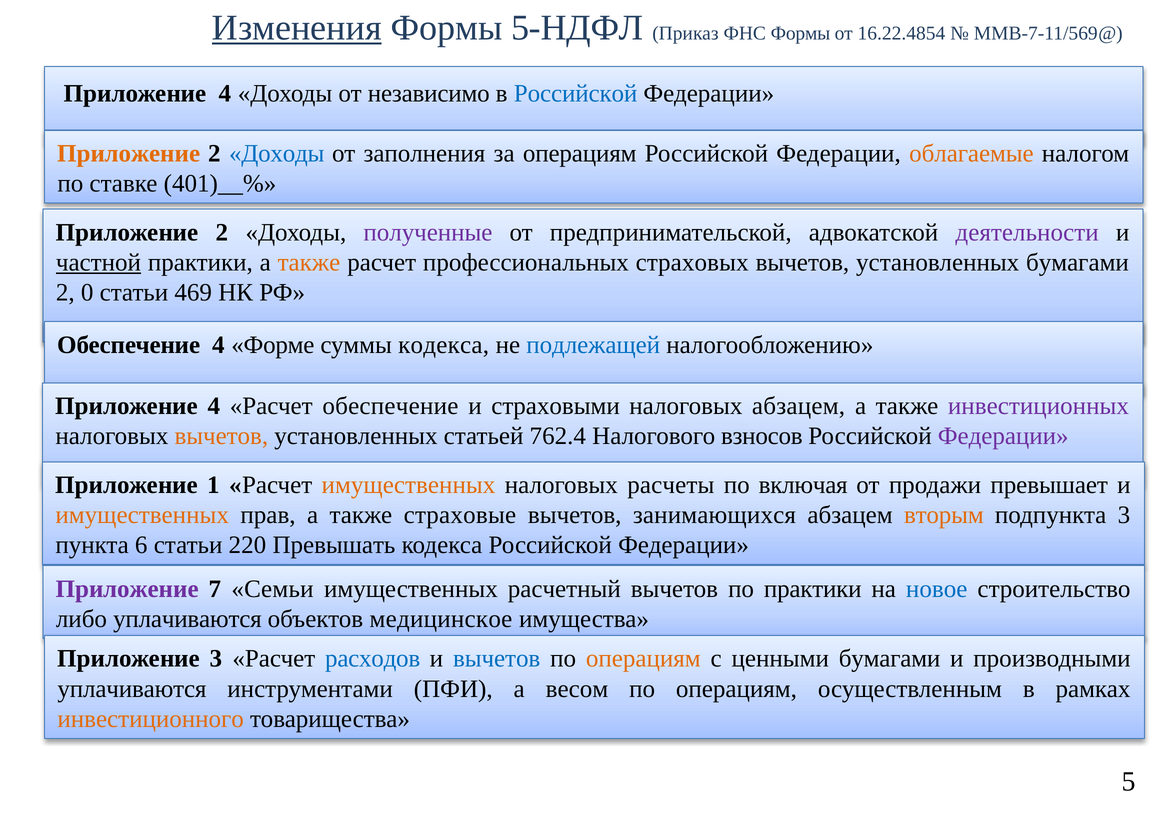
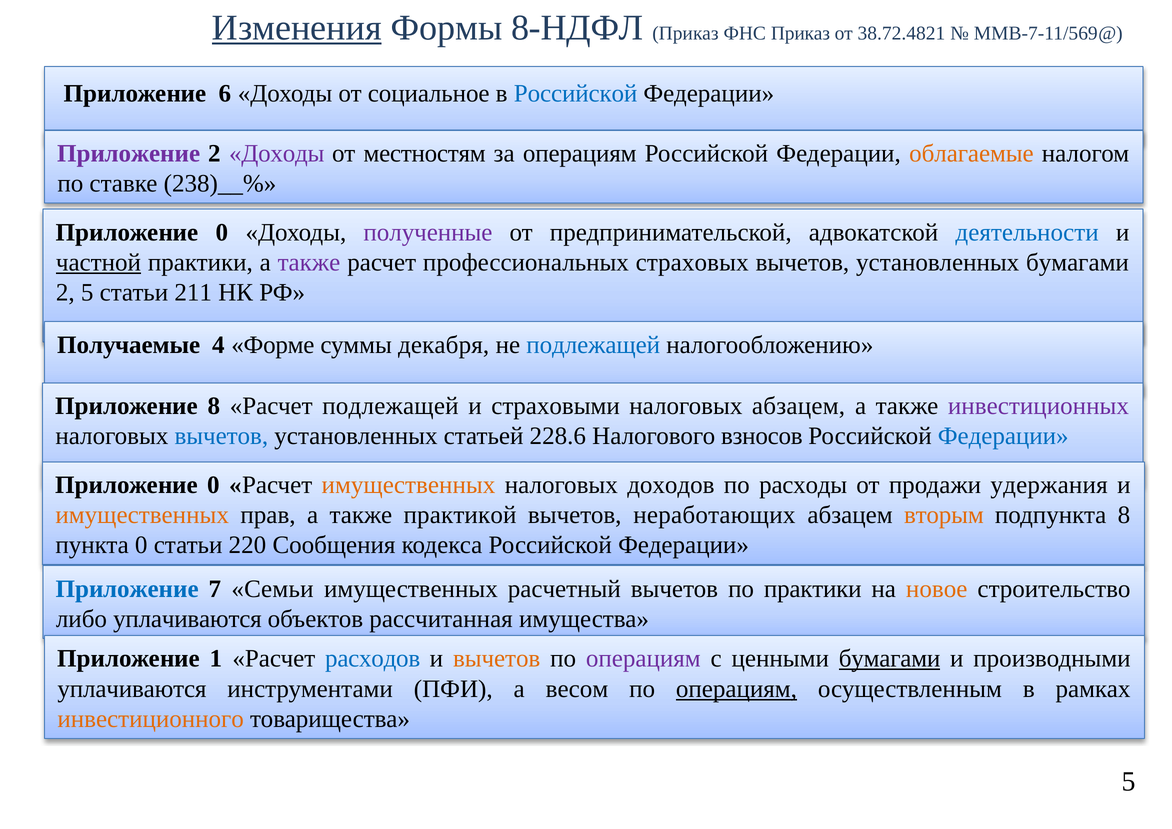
5-НДФЛ: 5-НДФЛ -> 8-НДФЛ (577, 28)
ФНС Формы: Формы -> Приказ (800, 33)
16.22.4854: 16.22.4854 -> 38.72.4821 (901, 33)
4: 4 -> 6 (225, 94)
независимо: независимо -> социальное (429, 94)
Приложение colour: orange -> purple (129, 153)
Доходы colour: blue -> purple (277, 153)
заполнения: заполнения -> местностям (425, 153)
401)__%: 401)__% -> 238)__% (220, 183)
2: 2 -> 0 (222, 232)
деятельности colour: purple -> blue (1027, 232)
также colour: orange -> purple (309, 262)
2 0: 0 -> 5 (87, 292)
469: 469 -> 211 (193, 292)
Обеспечение: Обеспечение -> Получаемые (129, 345)
суммы кодекса: кодекса -> декабря (444, 345)
4: 4 -> 8 (214, 406)
Расчет обеспечение: обеспечение -> подлежащей (390, 406)
вычетов colour: orange -> blue (221, 436)
762.4: 762.4 -> 228.6 (558, 436)
Федерации colour: purple -> blue (1003, 436)
1: 1 -> 0 (214, 485)
расчеты: расчеты -> доходов (671, 485)
включая: включая -> расходы (803, 485)
превышает: превышает -> удержания (1049, 485)
страховые: страховые -> практикой (460, 515)
занимающихся: занимающихся -> неработающих (714, 515)
подпункта 3: 3 -> 8 (1124, 515)
пункта 6: 6 -> 0 (141, 545)
Превышать: Превышать -> Сообщения (334, 545)
Приложение colour: purple -> blue (127, 589)
новое colour: blue -> orange (937, 589)
медицинское: медицинское -> рассчитанная (441, 619)
Приложение 3: 3 -> 1 (216, 658)
вычетов colour: blue -> orange (497, 658)
операциям colour: orange -> purple (643, 658)
бумагами underline: none -> present (890, 658)
операциям underline: none -> present (736, 689)
